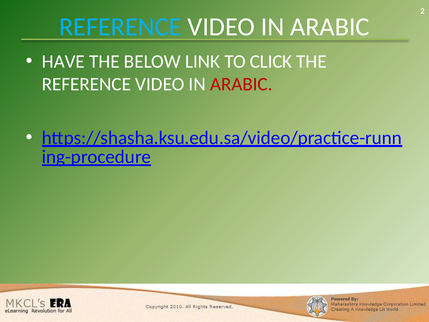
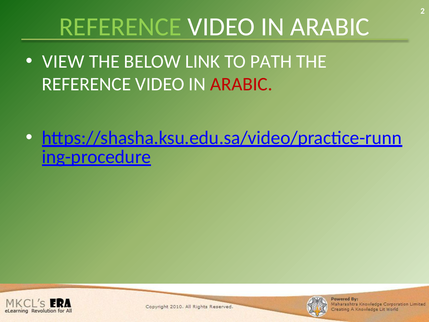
REFERENCE colour: light blue -> light green (120, 27)
HAVE: HAVE -> VIEW (63, 61)
CLICK: CLICK -> PATH (271, 61)
